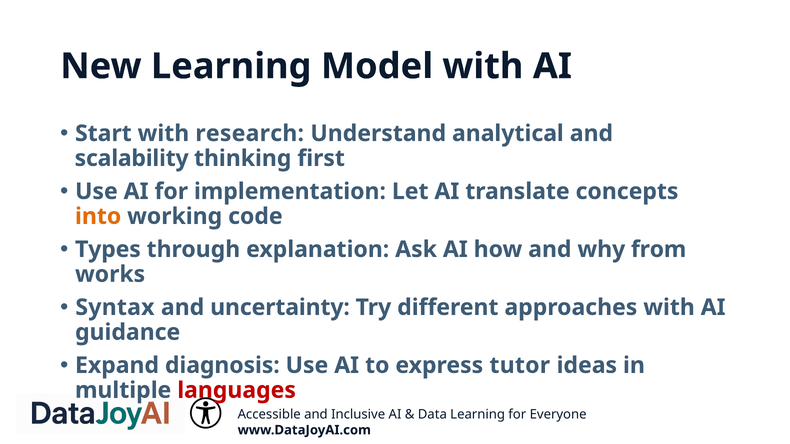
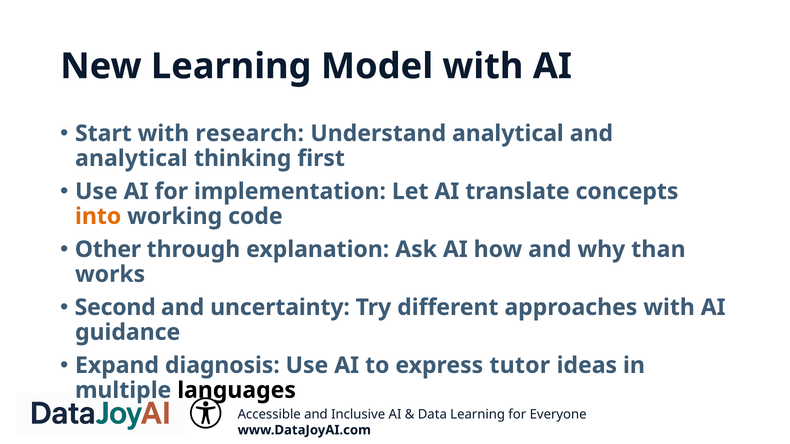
scalability: scalability -> analytical (131, 158)
Types: Types -> Other (108, 250)
from: from -> than (658, 250)
Syntax: Syntax -> Second (115, 308)
languages colour: red -> black (237, 391)
